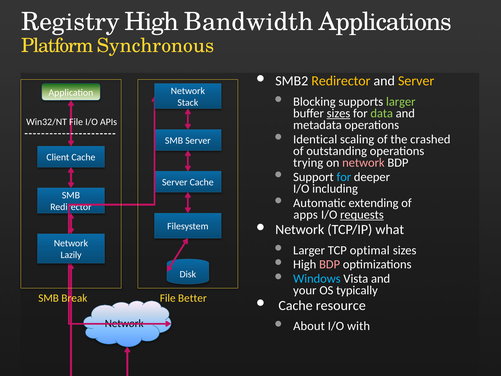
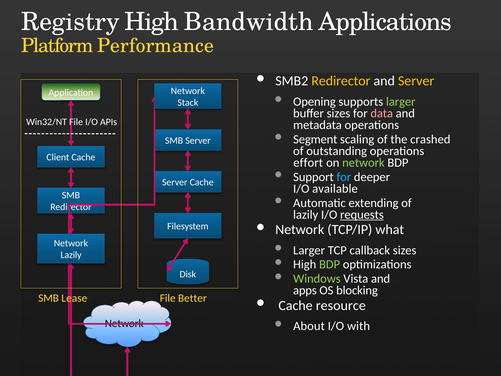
Synchronous: Synchronous -> Performance (155, 46)
Blocking: Blocking -> Opening (314, 101)
sizes underline: present -> none (338, 113)
data colour: light green -> pink (382, 113)
Identical: Identical -> Segment (315, 139)
trying: trying -> effort (308, 163)
network colour: pink -> light green (363, 163)
including: including -> available (335, 189)
apps: apps -> lazily (306, 214)
optimal: optimal -> callback (370, 250)
BDP colour: pink -> light green (330, 264)
Windows colour: light blue -> light green (317, 278)
your: your -> apps (305, 290)
typically: typically -> blocking (357, 290)
Break: Break -> Lease (74, 298)
